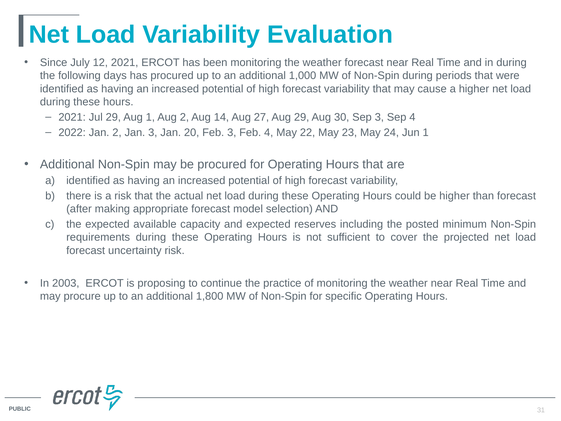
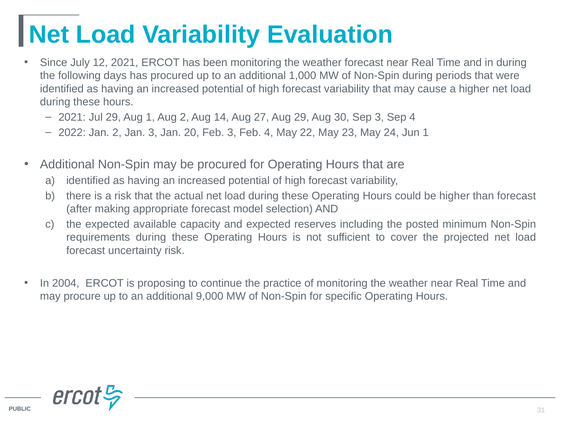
2003: 2003 -> 2004 (66, 283)
1,800: 1,800 -> 9,000 (210, 296)
